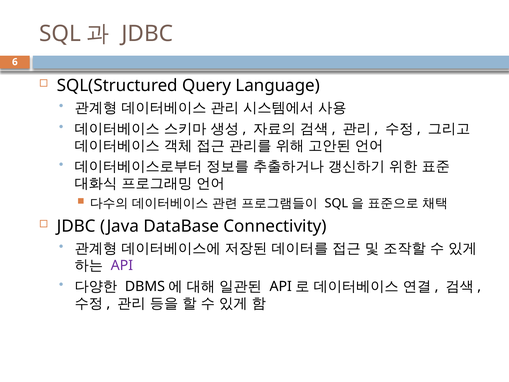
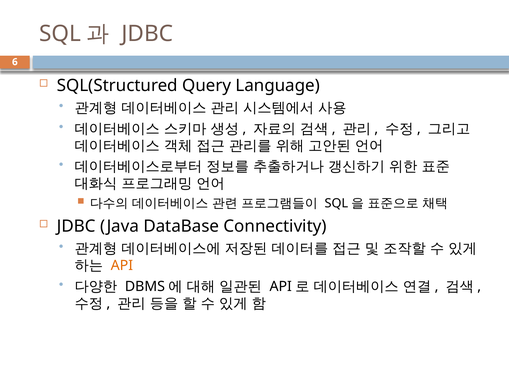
API colour: purple -> orange (122, 265)
